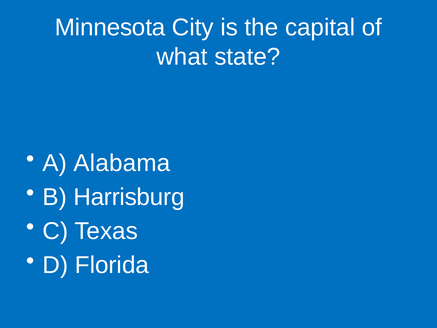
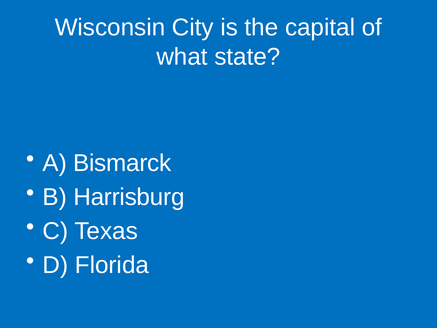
Minnesota: Minnesota -> Wisconsin (110, 28)
Alabama: Alabama -> Bismarck (122, 163)
